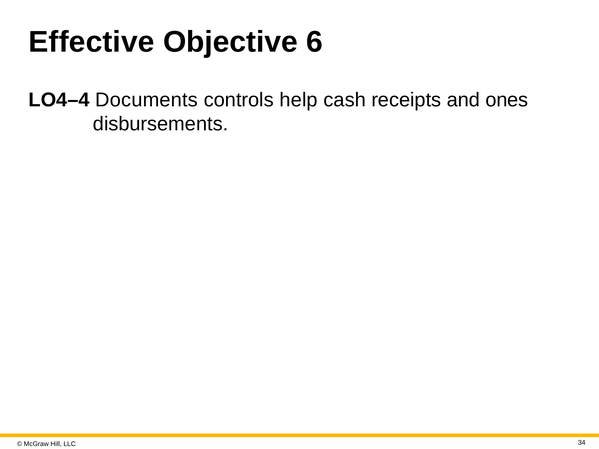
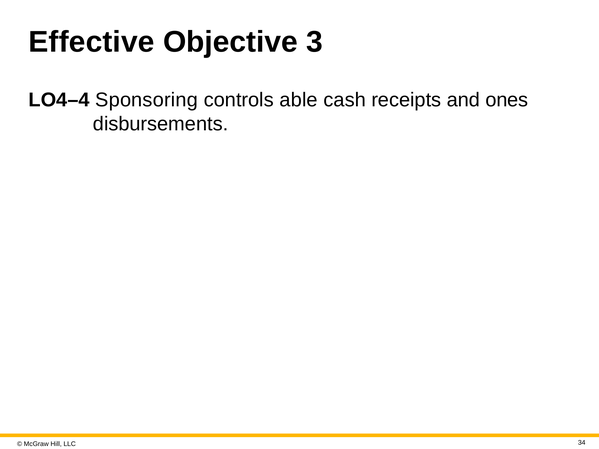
6: 6 -> 3 (314, 42)
Documents: Documents -> Sponsoring (147, 100)
help: help -> able (299, 100)
